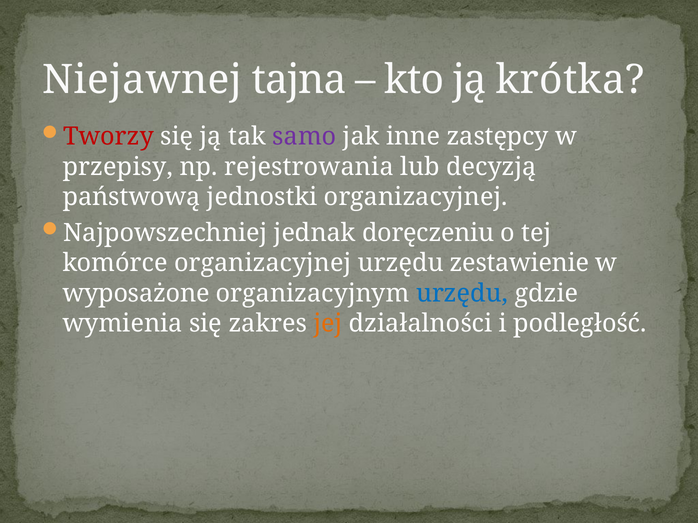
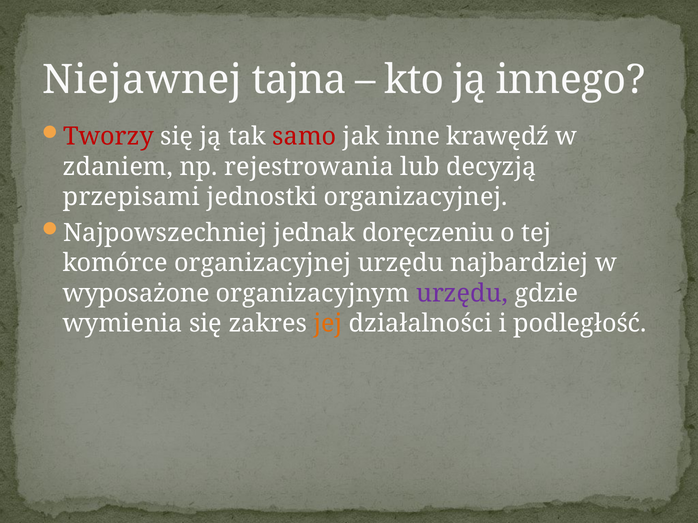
krótka: krótka -> innego (570, 80)
samo colour: purple -> red (304, 137)
zastępcy: zastępcy -> krawędź (498, 137)
przepisy: przepisy -> zdaniem (118, 167)
państwową: państwową -> przepisami (131, 197)
zestawienie: zestawienie -> najbardziej (519, 263)
urzędu colour: blue -> purple (462, 294)
